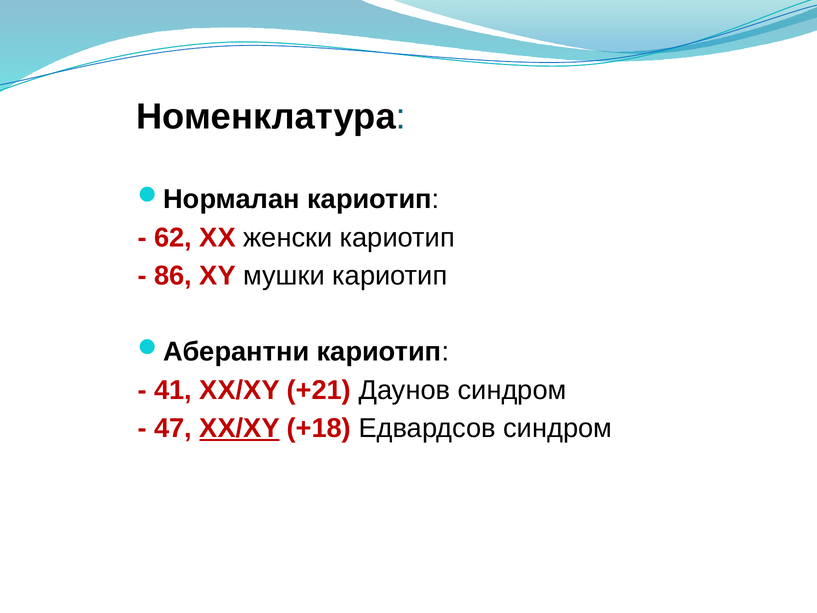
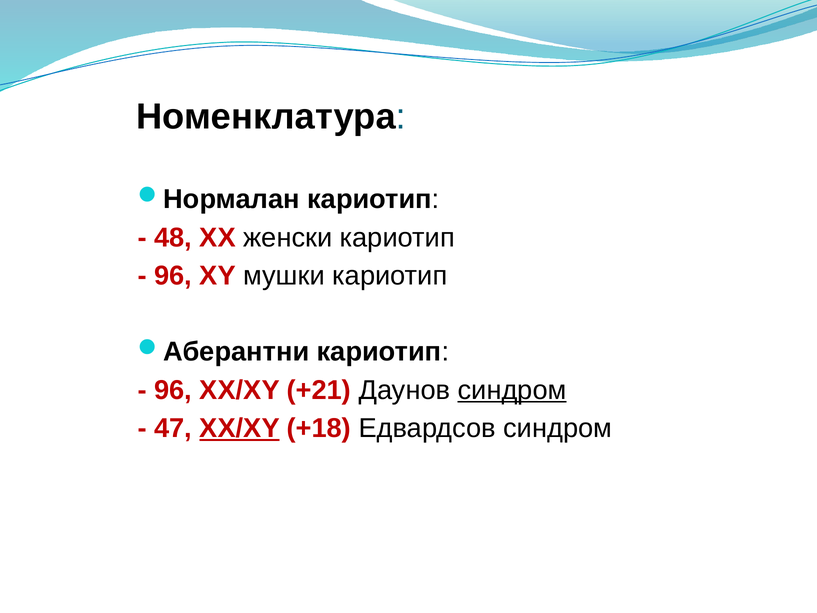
62: 62 -> 48 (173, 237)
86: 86 -> 96 (173, 276)
41: 41 -> 96 (173, 390)
синдром underline: none -> present (512, 390)
